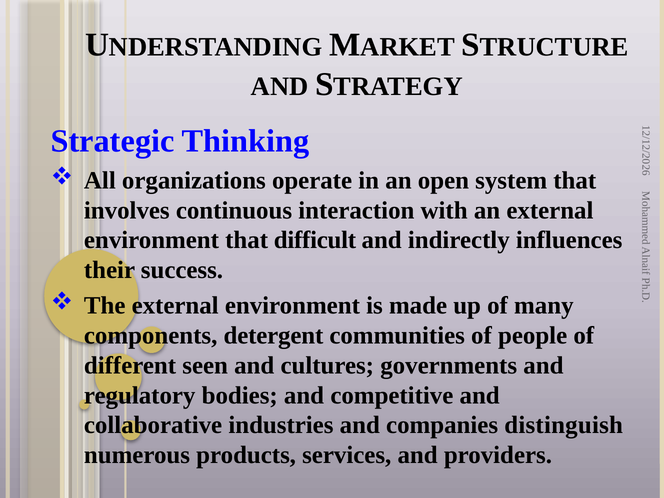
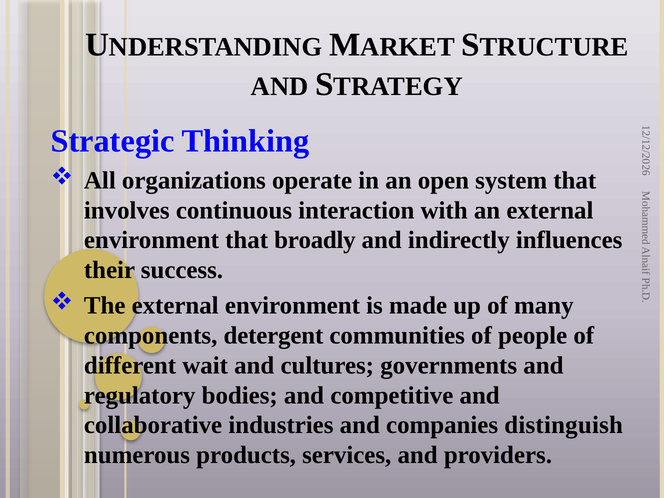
difficult: difficult -> broadly (315, 240)
seen: seen -> wait (205, 365)
